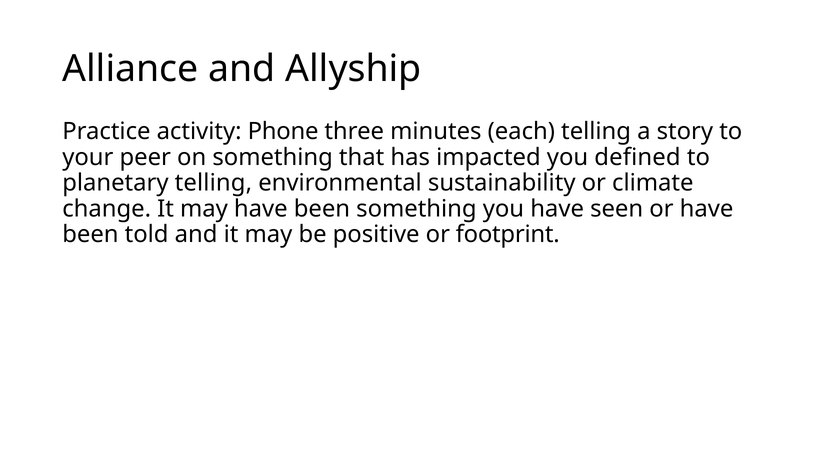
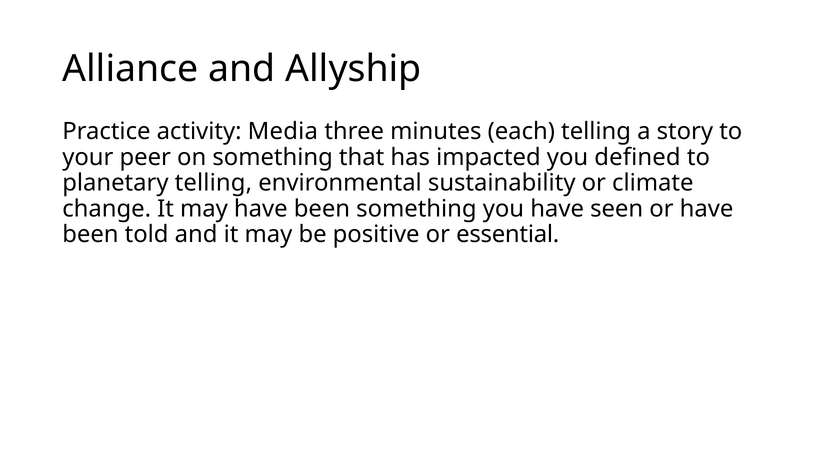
Phone: Phone -> Media (283, 132)
footprint: footprint -> essential (508, 235)
